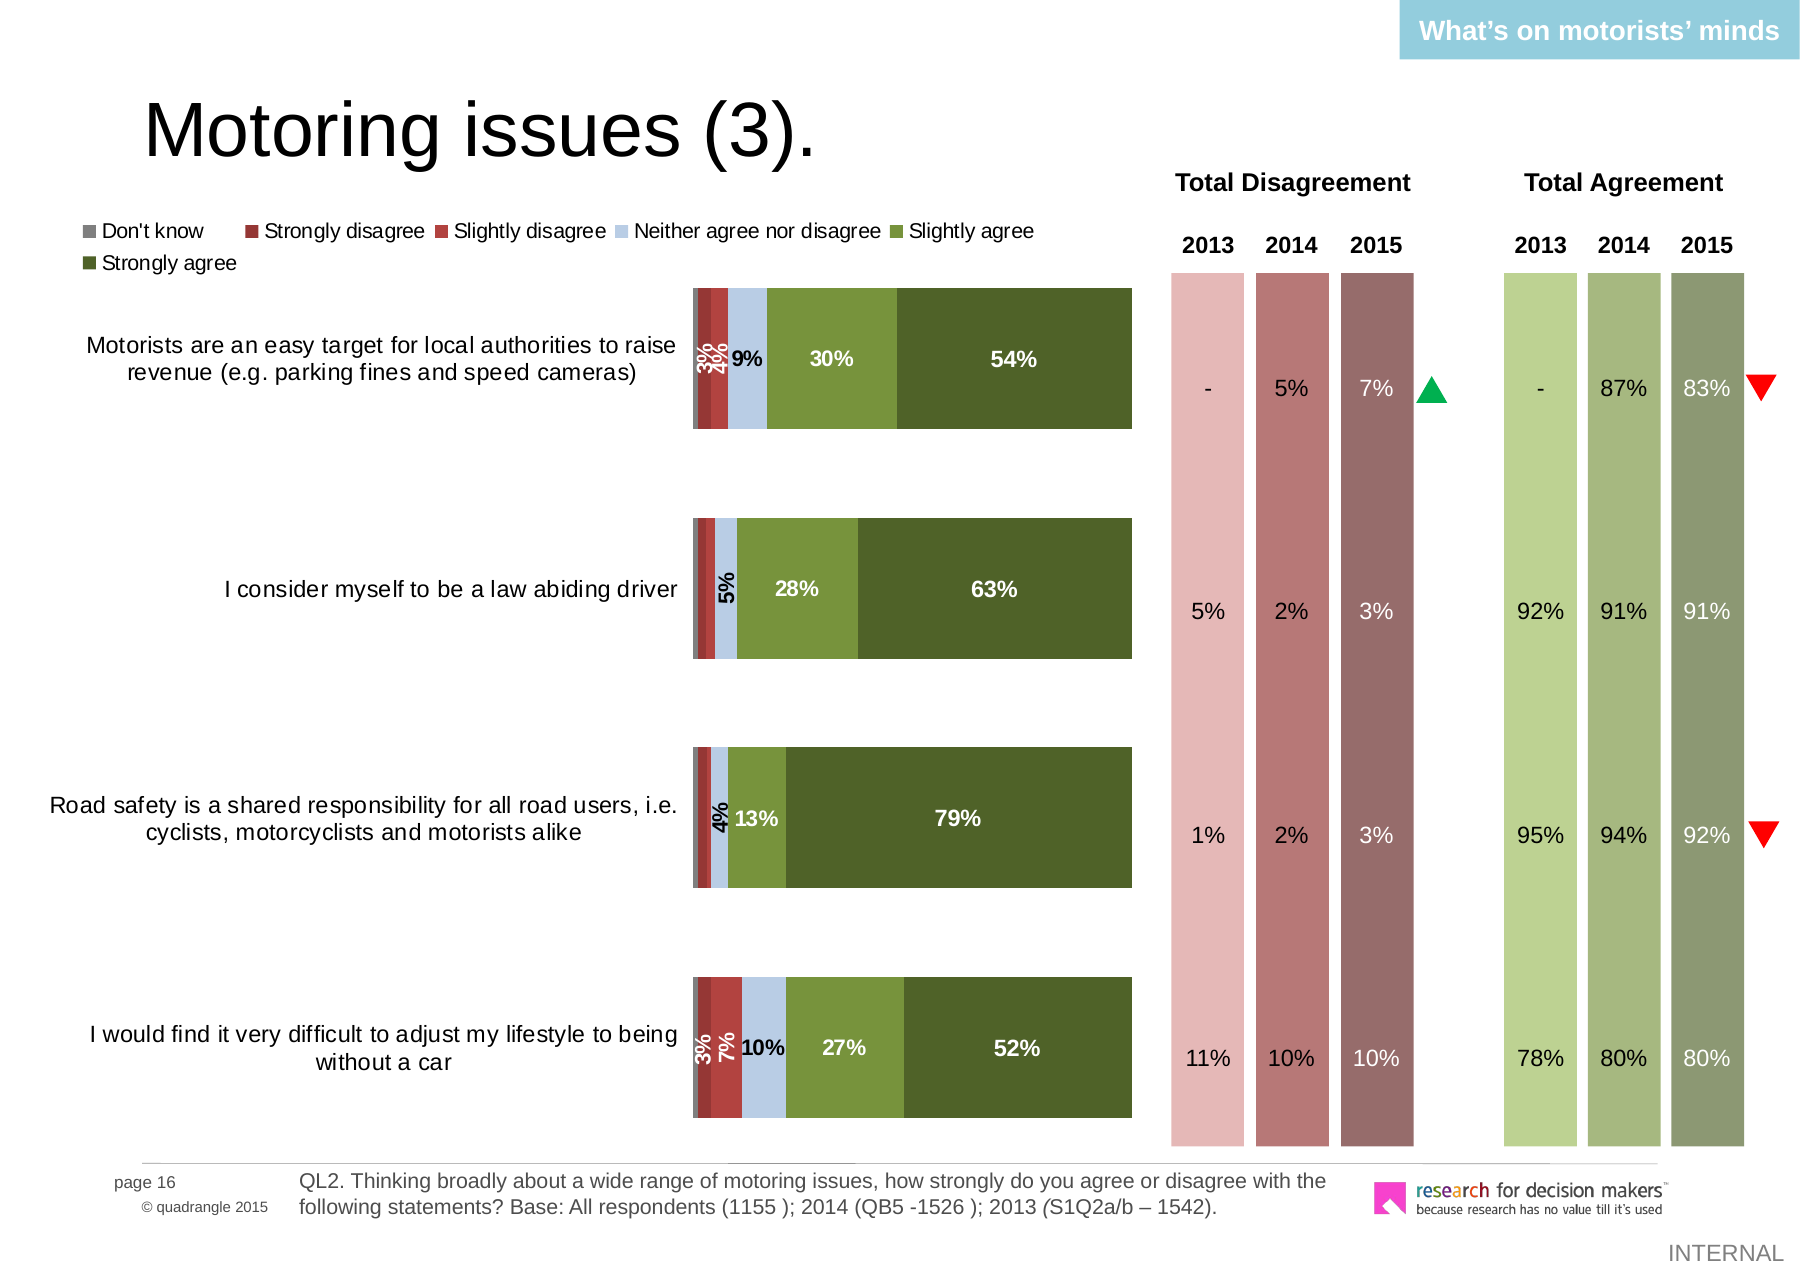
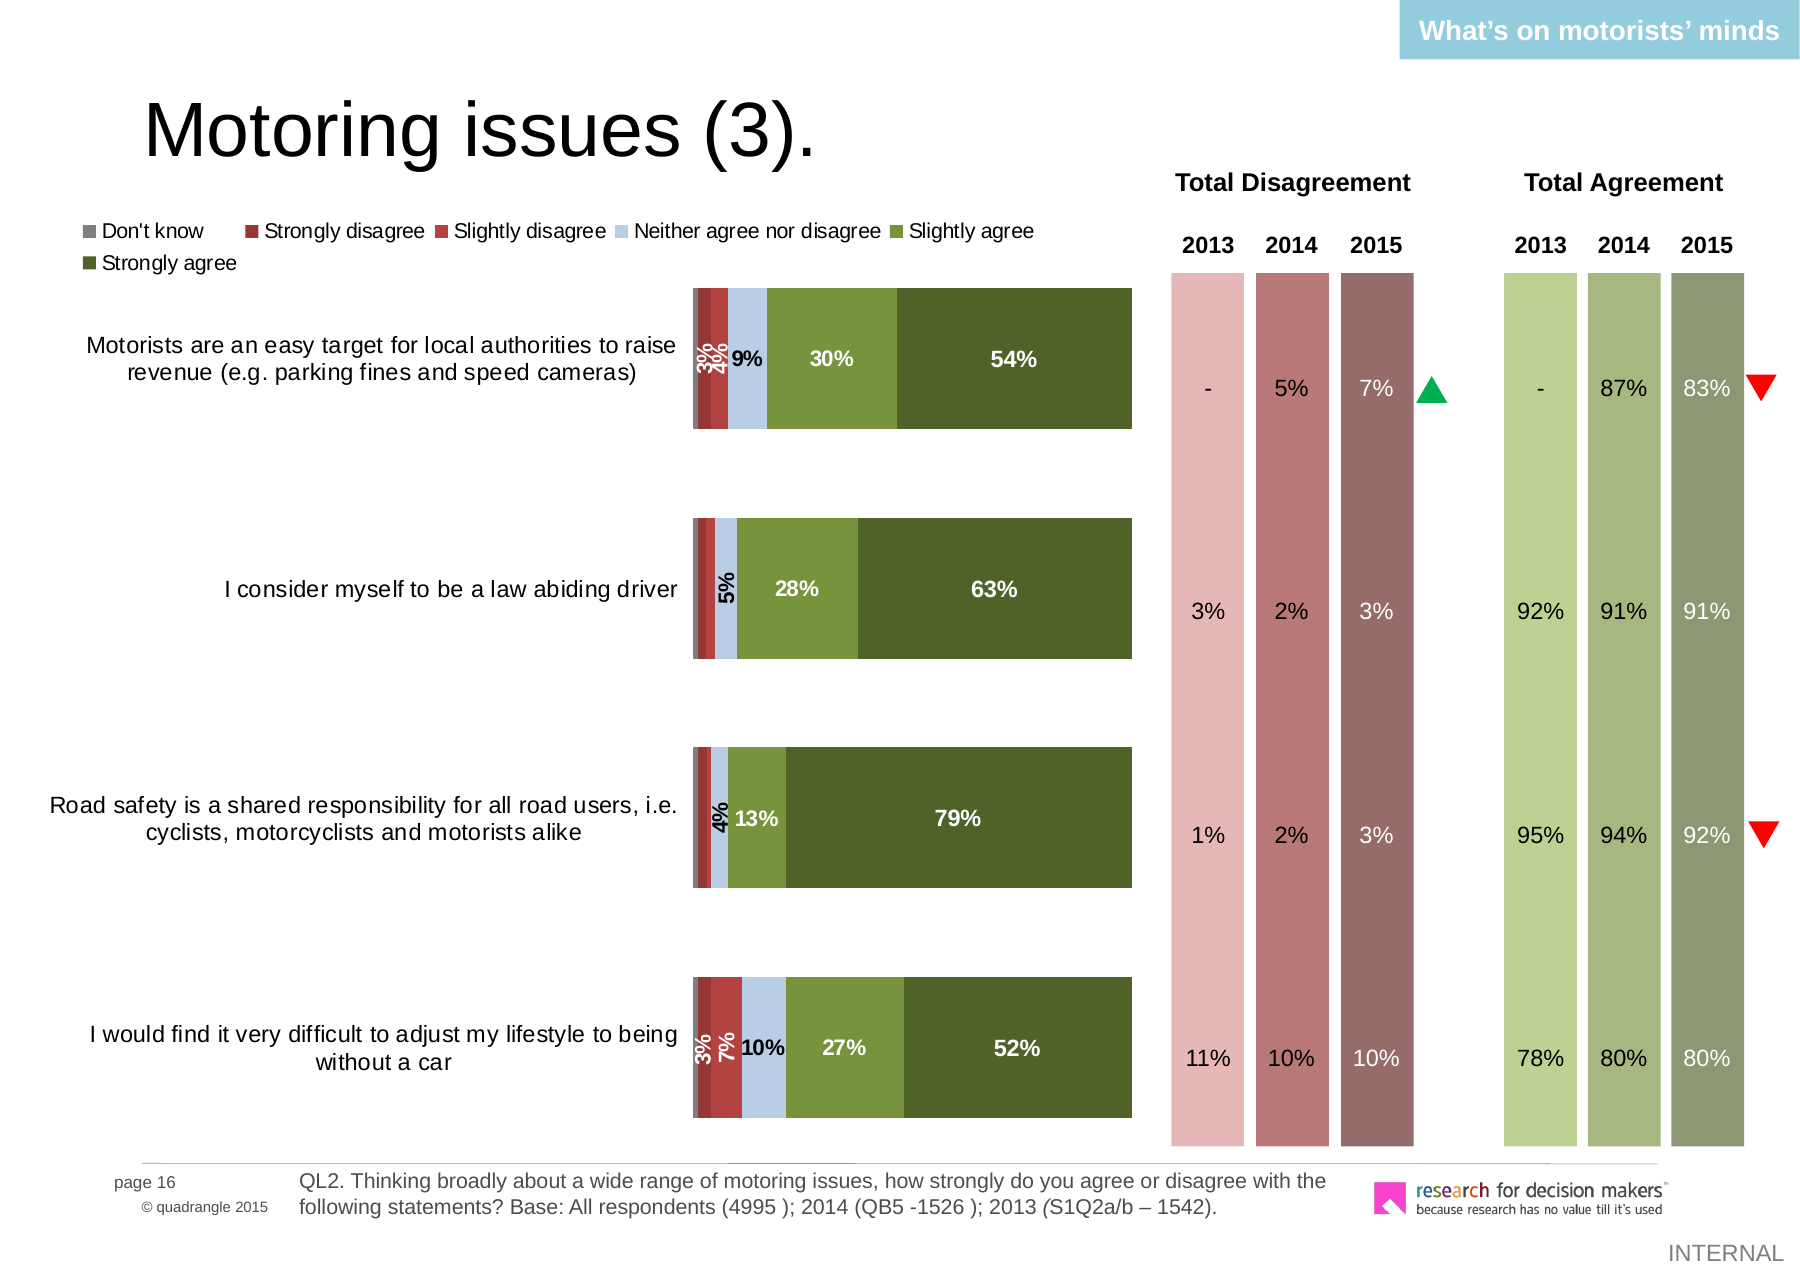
5%: 5% -> 3% (1208, 612)
1155: 1155 -> 4995 (749, 1207)
